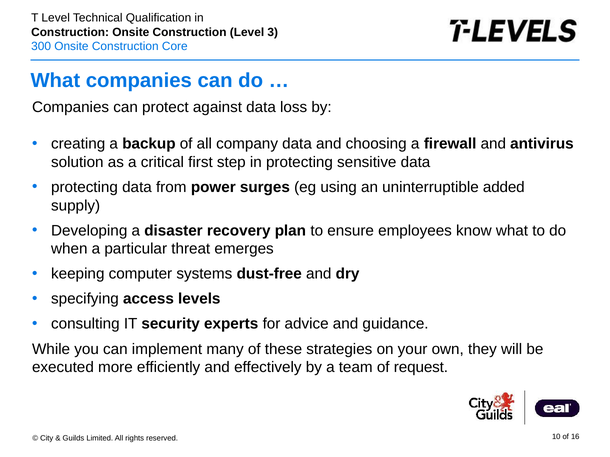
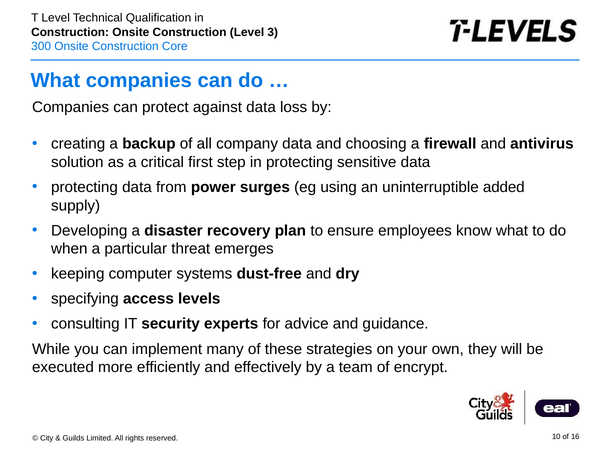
request: request -> encrypt (421, 368)
